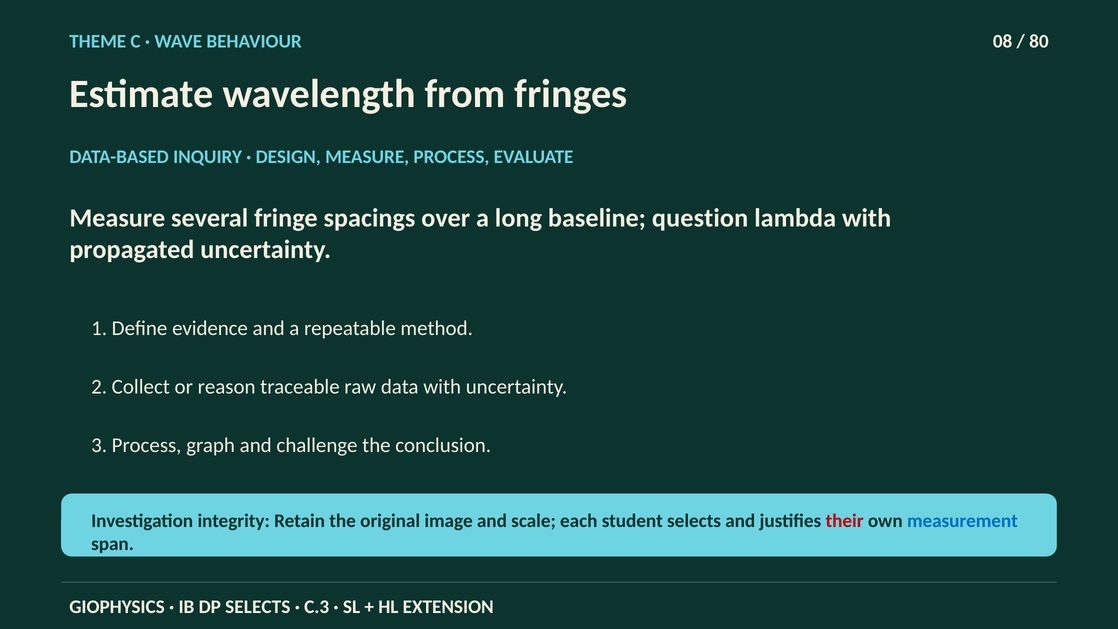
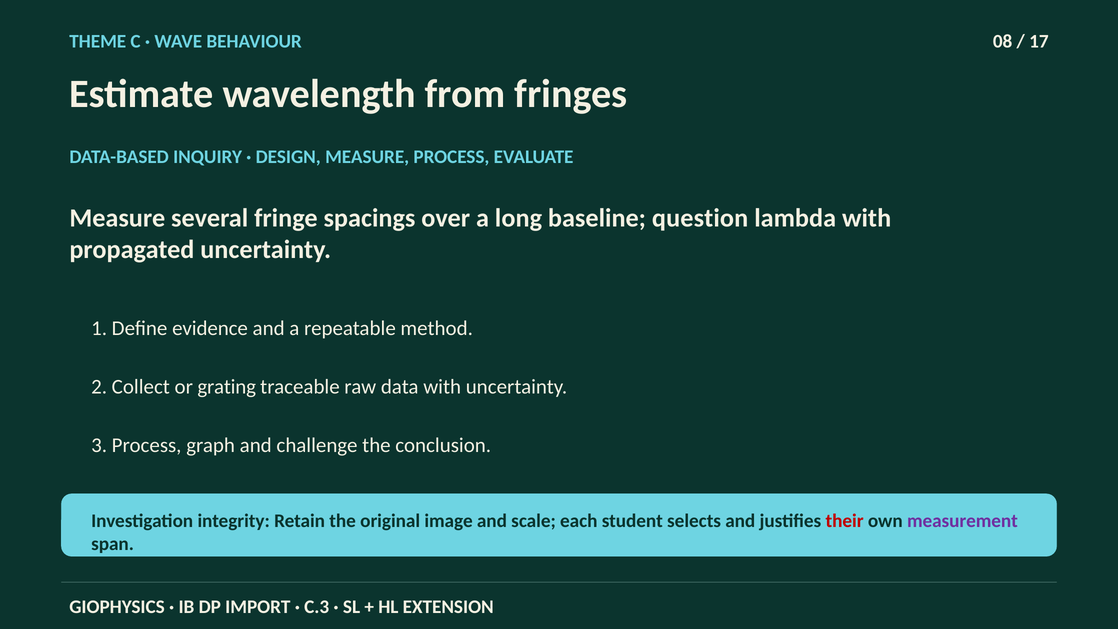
80: 80 -> 17 (1039, 41)
reason: reason -> grating (227, 387)
measurement colour: blue -> purple (962, 521)
DP SELECTS: SELECTS -> IMPORT (258, 607)
